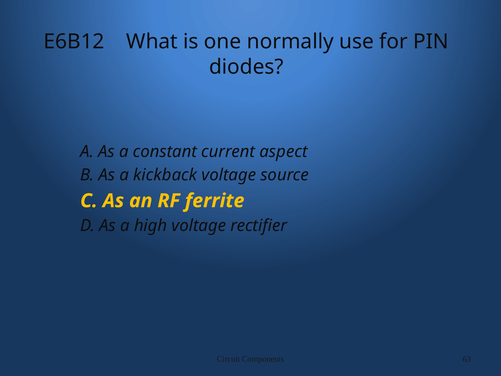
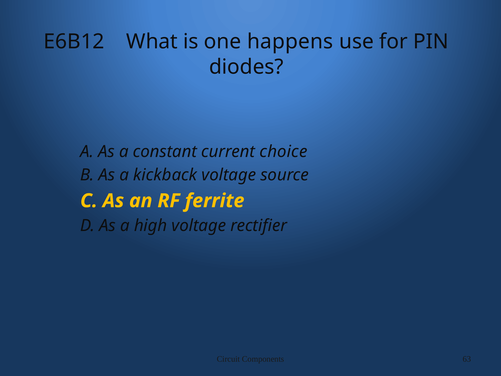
normally: normally -> happens (290, 42)
aspect: aspect -> choice (283, 151)
